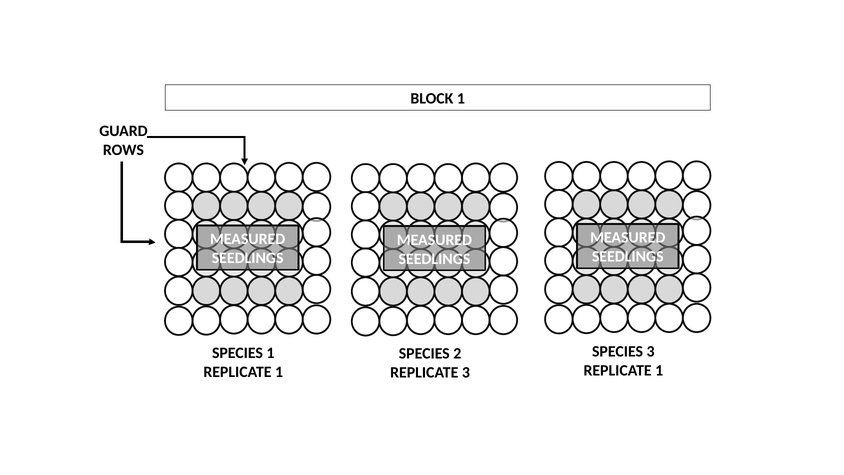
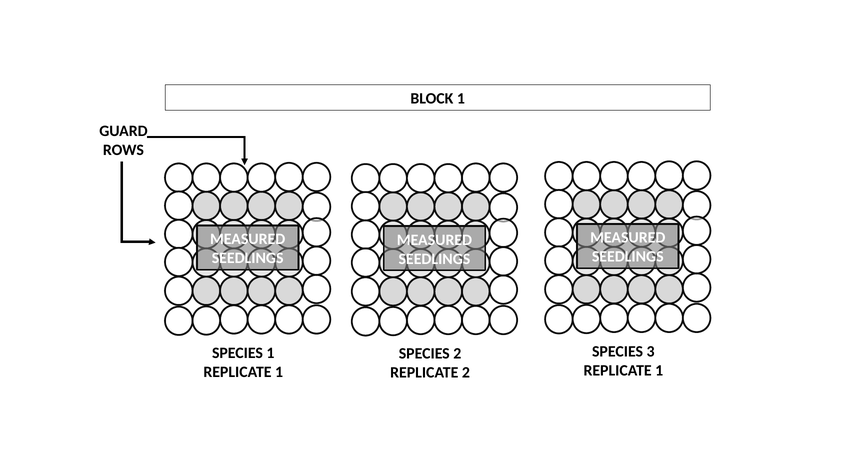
REPLICATE 3: 3 -> 2 (466, 372)
